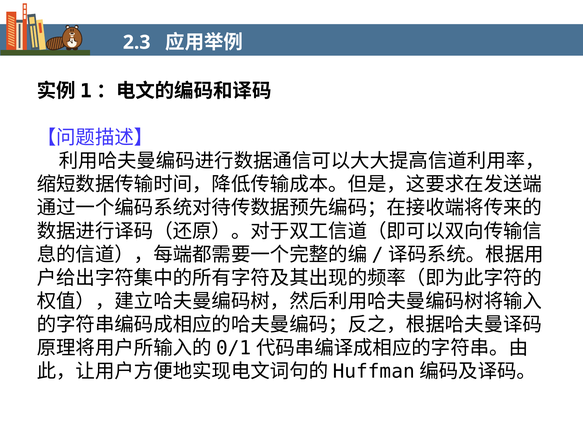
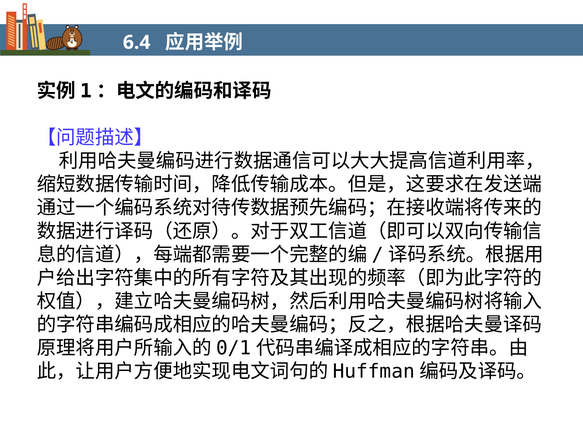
2.3: 2.3 -> 6.4 (137, 42)
